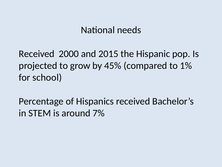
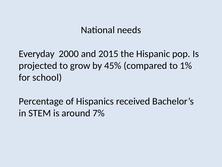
Received: Received -> Everyday (37, 54)
